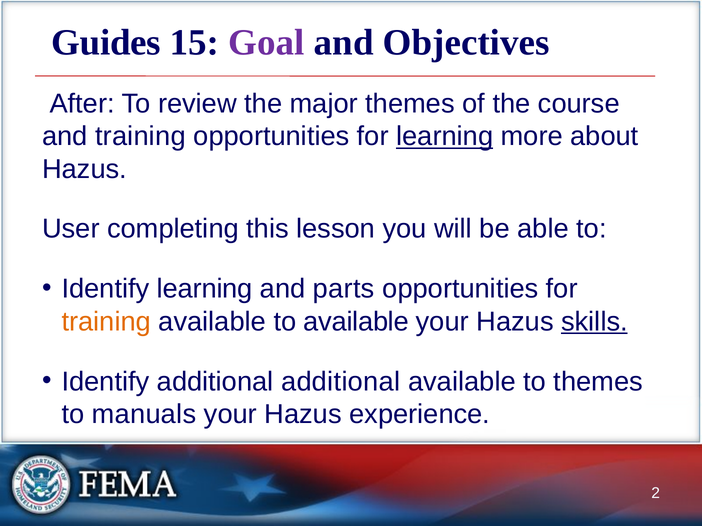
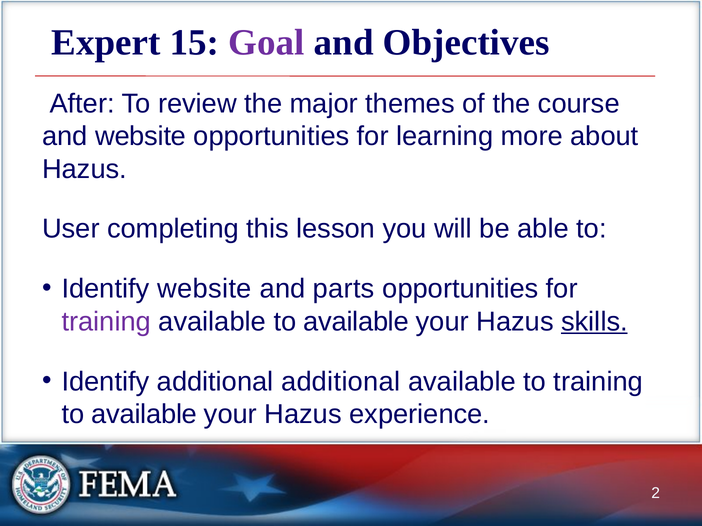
Guides: Guides -> Expert (106, 42)
and training: training -> website (141, 136)
learning underline: present -> none (445, 136)
Identify learning: learning -> website (204, 289)
training colour: orange -> purple (106, 322)
to themes: themes -> training (598, 382)
manuals: manuals -> available (144, 415)
